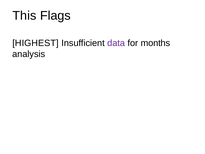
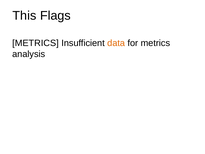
HIGHEST: HIGHEST -> METRICS (36, 43)
data colour: purple -> orange (116, 43)
for months: months -> metrics (155, 43)
